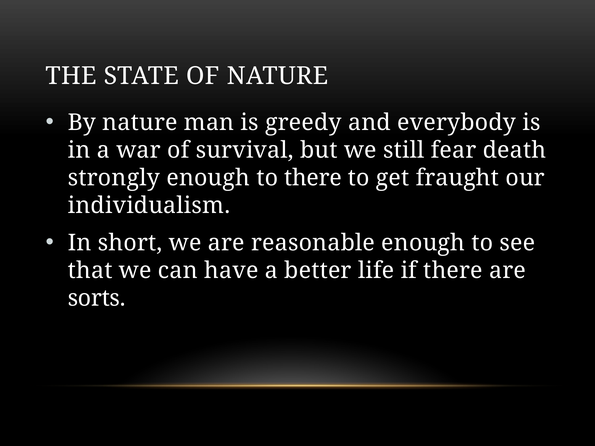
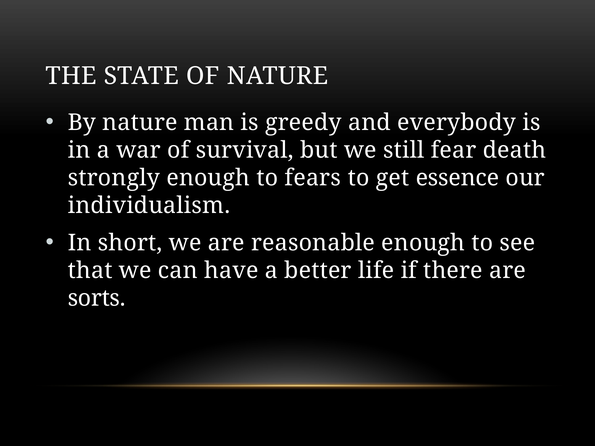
to there: there -> fears (313, 178)
fraught: fraught -> essence (457, 178)
